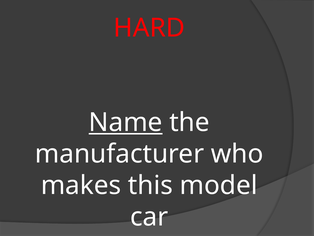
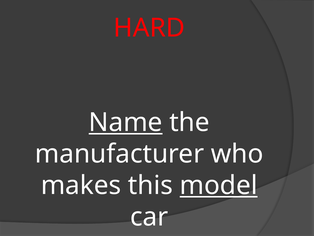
model underline: none -> present (219, 185)
